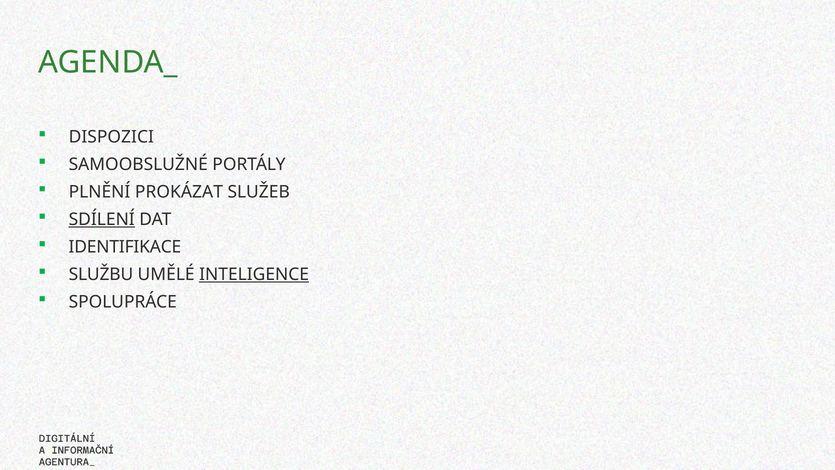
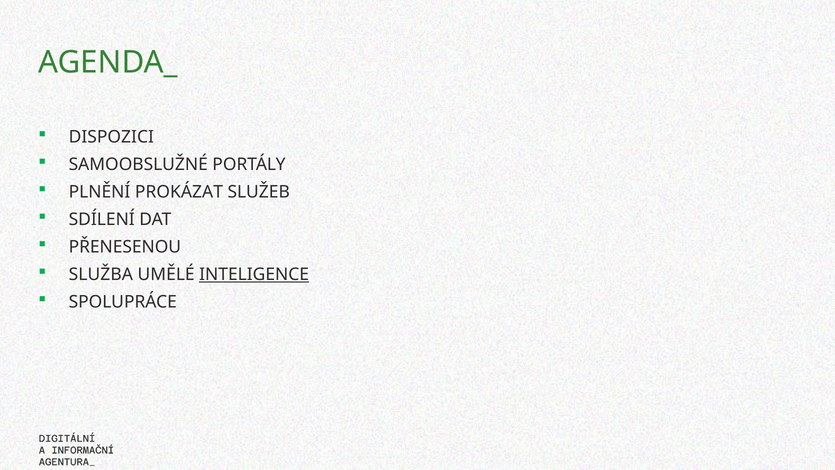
SDÍLENÍ underline: present -> none (102, 219)
IDENTIFIKACE: IDENTIFIKACE -> PŘENESENOU (125, 247)
SLUŽBU: SLUŽBU -> SLUŽBA (101, 274)
